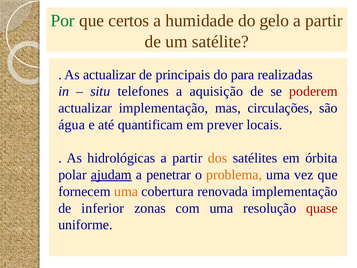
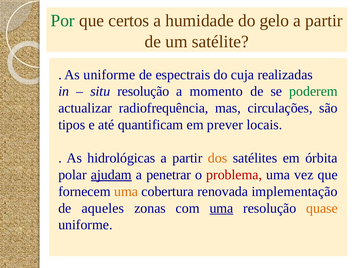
As actualizar: actualizar -> uniforme (109, 75)
principais: principais -> espectrais (183, 75)
para: para -> cuja (243, 75)
situ telefones: telefones -> resolução (143, 91)
aquisição: aquisição -> momento (216, 91)
poderem colour: red -> green (313, 91)
actualizar implementação: implementação -> radiofrequência (164, 108)
água: água -> tipos (72, 125)
problema colour: orange -> red (234, 175)
inferior: inferior -> aqueles (103, 208)
uma underline: none -> present (221, 208)
quase colour: red -> orange (322, 208)
